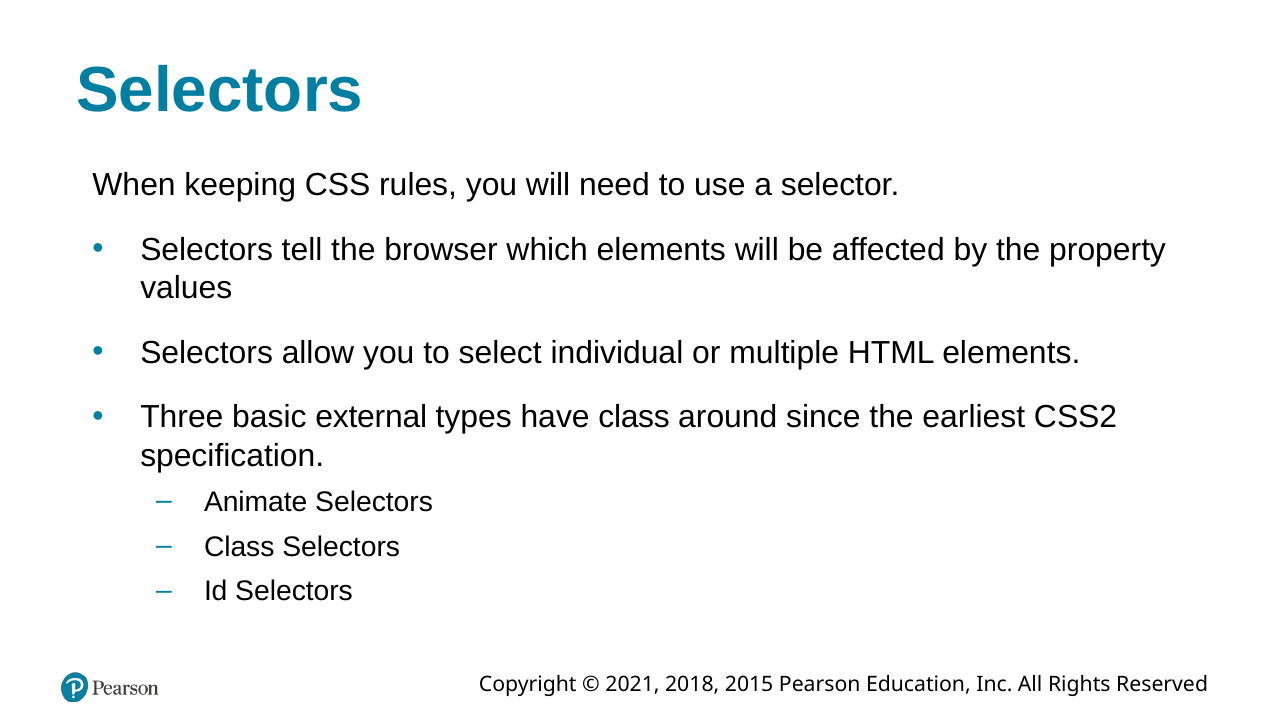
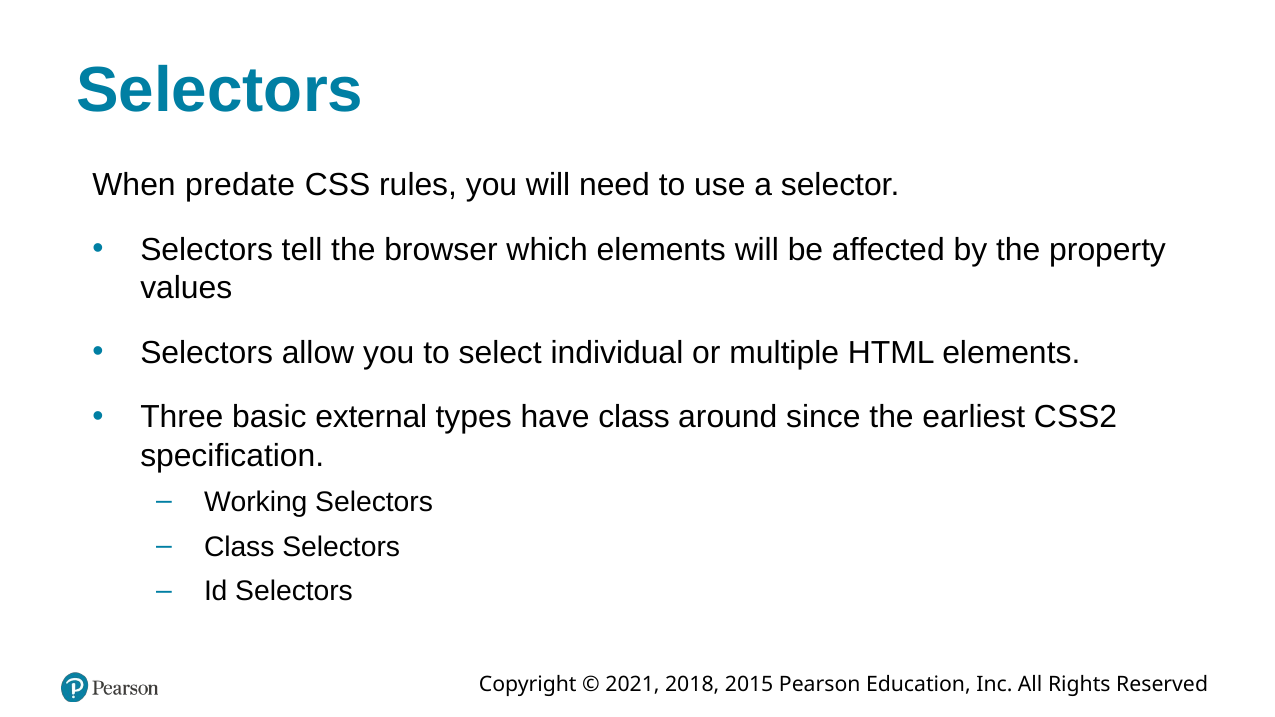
keeping: keeping -> predate (240, 185)
Animate: Animate -> Working (256, 502)
